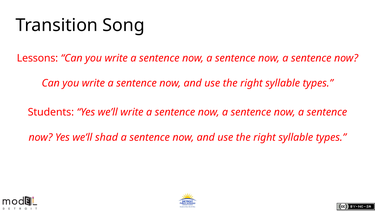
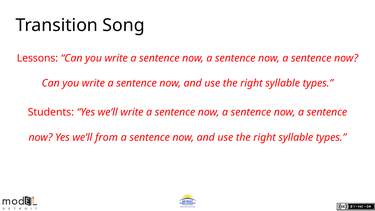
shad: shad -> from (107, 137)
